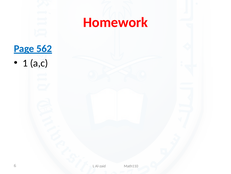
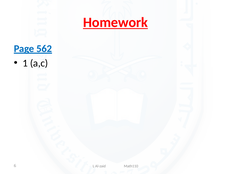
Homework underline: none -> present (115, 22)
